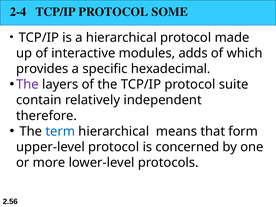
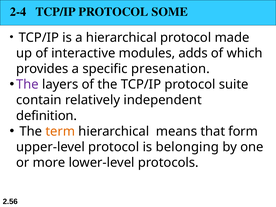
hexadecimal: hexadecimal -> presenation (170, 69)
therefore: therefore -> definition (47, 116)
term colour: blue -> orange (60, 131)
concerned: concerned -> belonging (187, 147)
